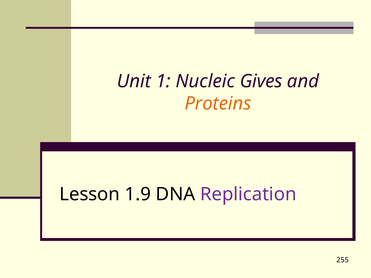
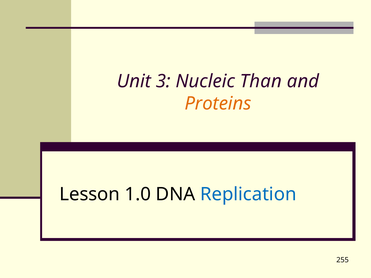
1: 1 -> 3 (163, 81)
Gives: Gives -> Than (261, 81)
1.9: 1.9 -> 1.0 (138, 195)
Replication colour: purple -> blue (248, 195)
